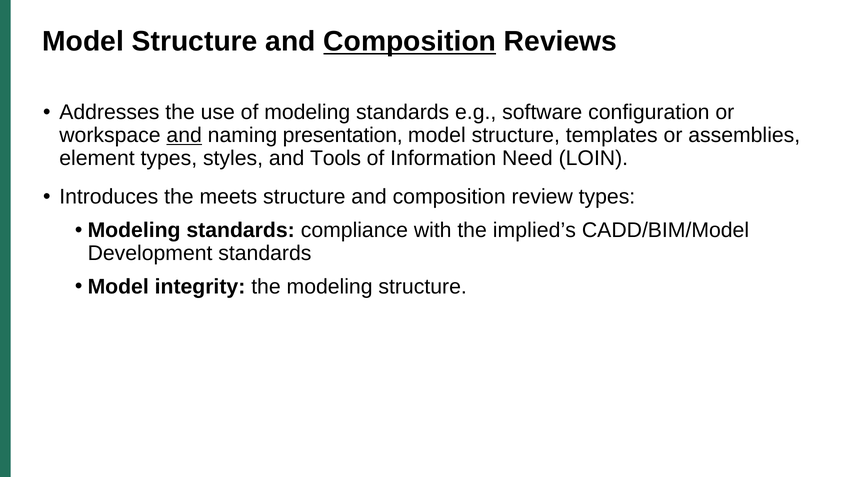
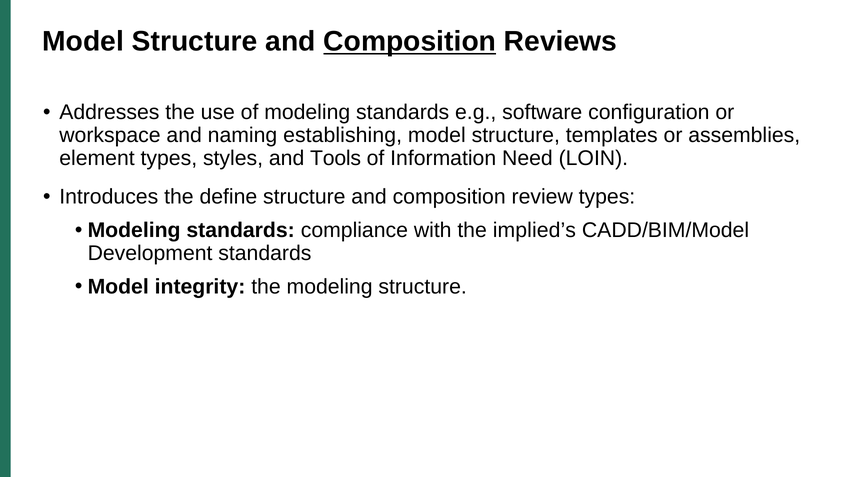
and underline: present -> none (184, 135)
presentation: presentation -> establishing (343, 135)
meets: meets -> define (228, 197)
